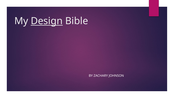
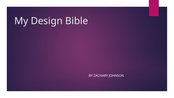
Design underline: present -> none (47, 21)
